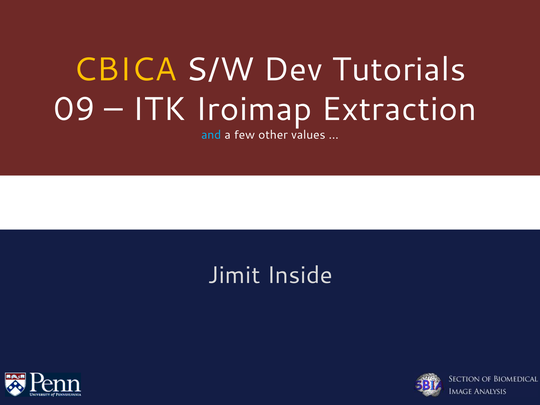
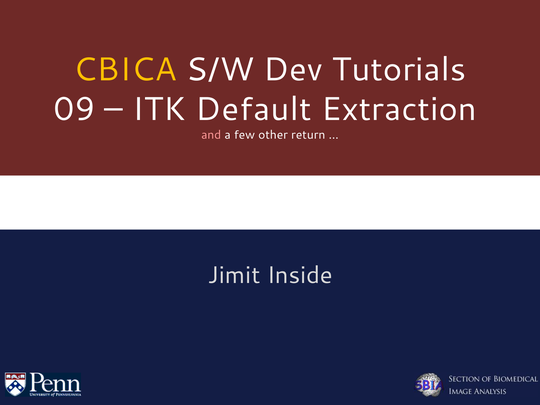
Iroimap: Iroimap -> Default (254, 109)
and colour: light blue -> pink (211, 135)
values: values -> return (308, 135)
